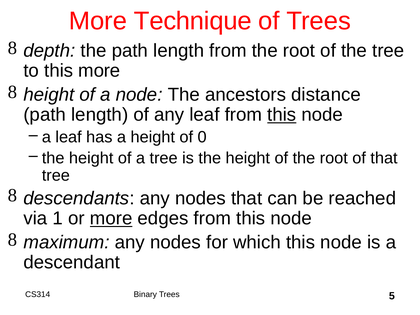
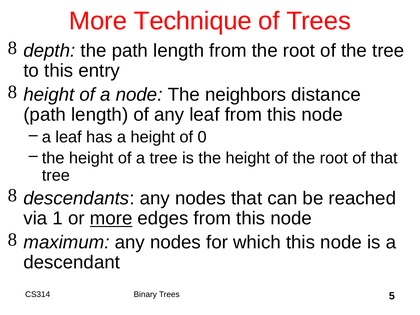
this more: more -> entry (99, 71)
ancestors: ancestors -> neighbors (246, 95)
this underline: present -> none (282, 115)
